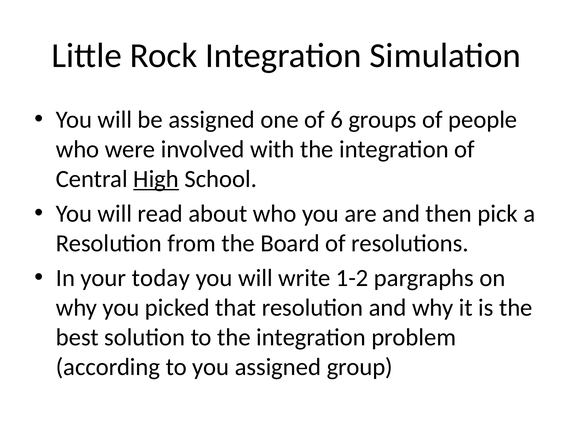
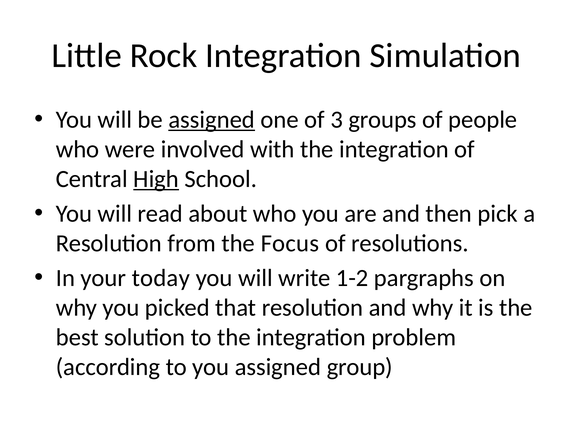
assigned underline: none -> present (212, 120)
6: 6 -> 3 (337, 120)
Board: Board -> Focus (290, 243)
